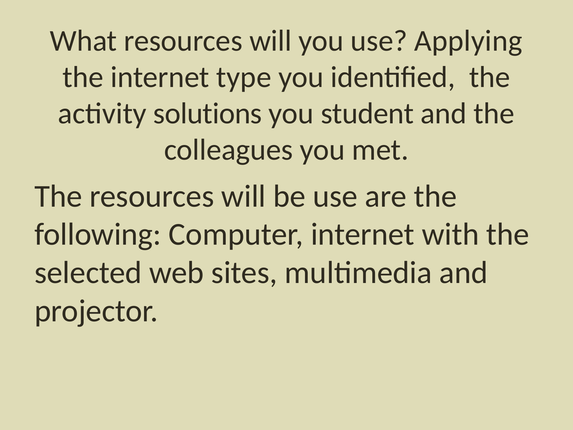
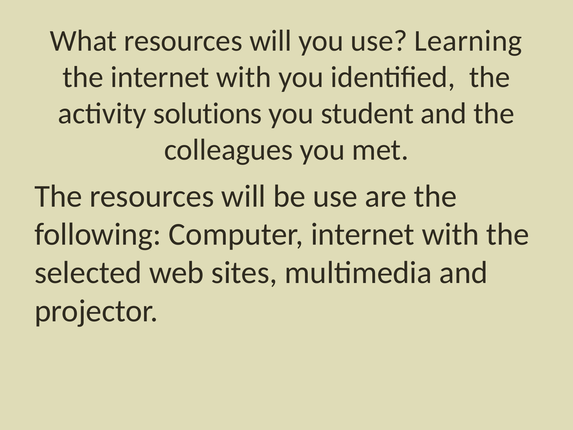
Applying: Applying -> Learning (468, 41)
the internet type: type -> with (244, 77)
